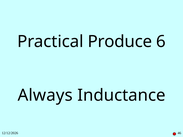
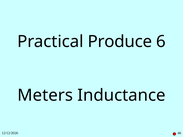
Always: Always -> Meters (45, 95)
